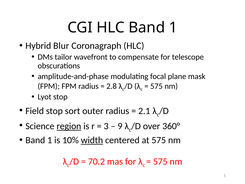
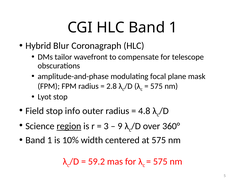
sort: sort -> info (73, 111)
2.1: 2.1 -> 4.8 (144, 111)
width underline: present -> none (92, 140)
70.2: 70.2 -> 59.2 (96, 161)
